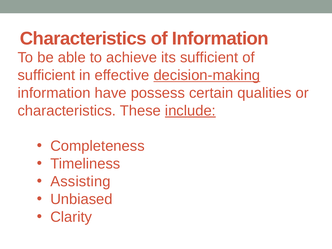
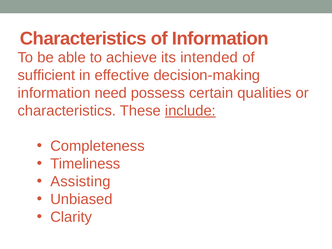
its sufficient: sufficient -> intended (209, 58)
decision-making underline: present -> none (207, 75)
have: have -> need (111, 93)
